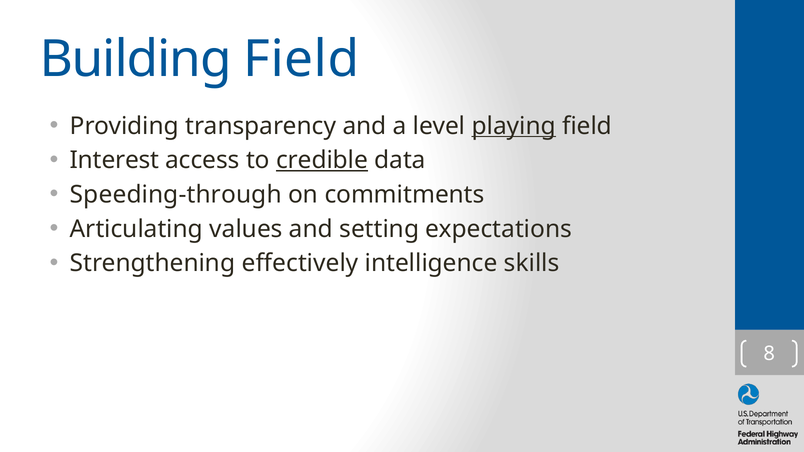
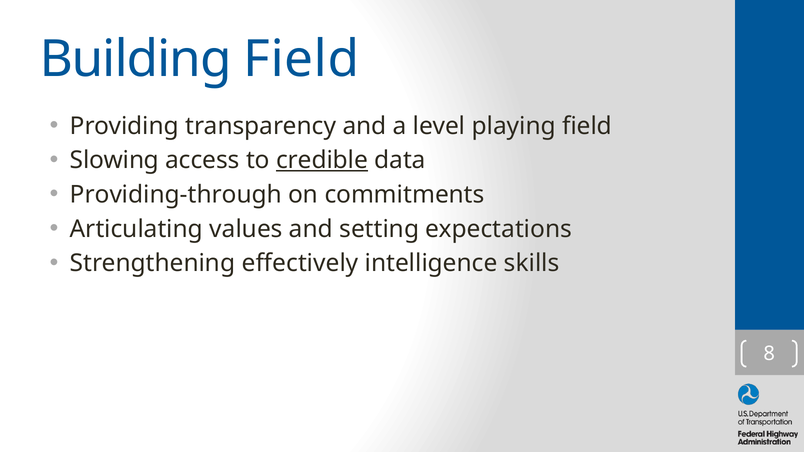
playing underline: present -> none (514, 126)
Interest: Interest -> Slowing (114, 160)
Speeding-through: Speeding-through -> Providing-through (176, 195)
